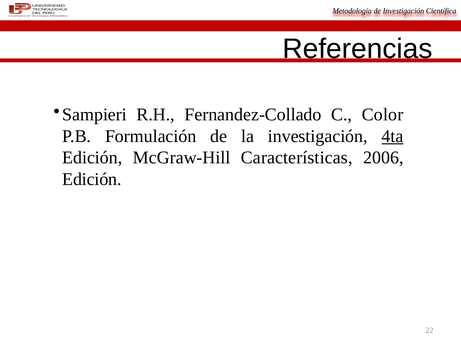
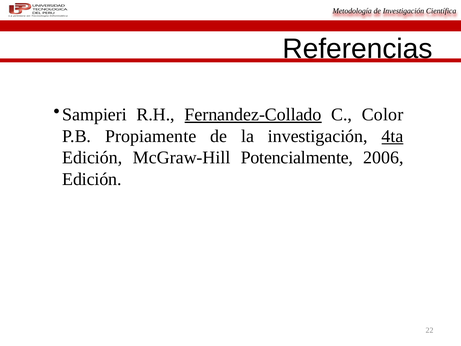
Fernandez-Collado underline: none -> present (253, 115)
Formulación: Formulación -> Propiamente (151, 136)
Características: Características -> Potencialmente (297, 158)
